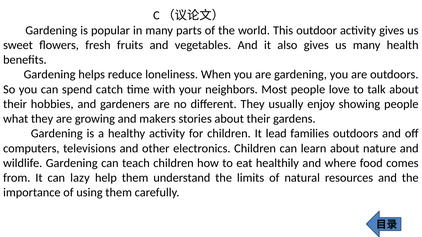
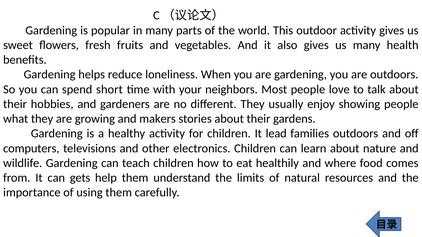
catch: catch -> short (109, 89)
lazy: lazy -> gets (80, 178)
